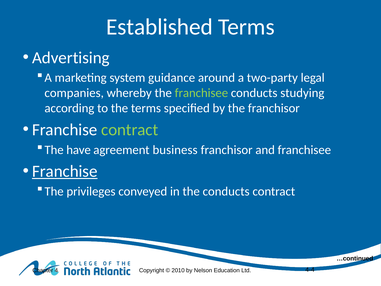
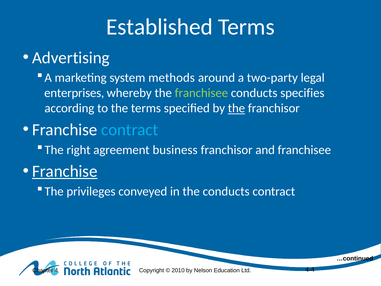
guidance: guidance -> methods (172, 78)
companies: companies -> enterprises (74, 93)
studying: studying -> specifies (302, 93)
the underline: none -> present (236, 108)
contract colour: light green -> light blue (130, 130)
have: have -> right (79, 150)
